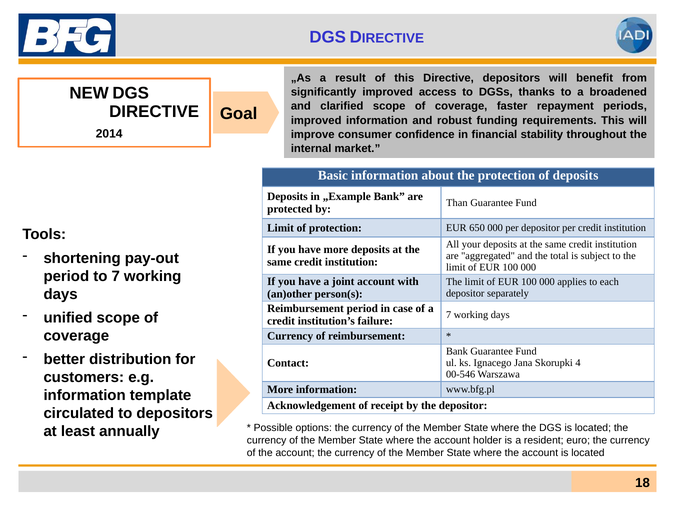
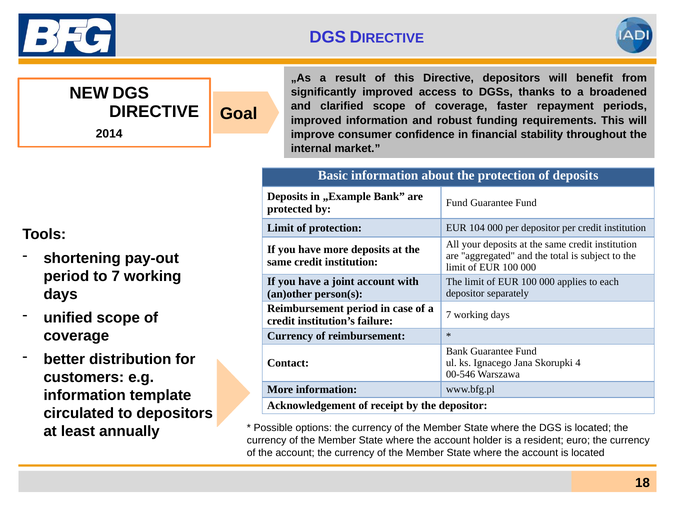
Than: Than -> Fund (457, 203)
650: 650 -> 104 (477, 228)
